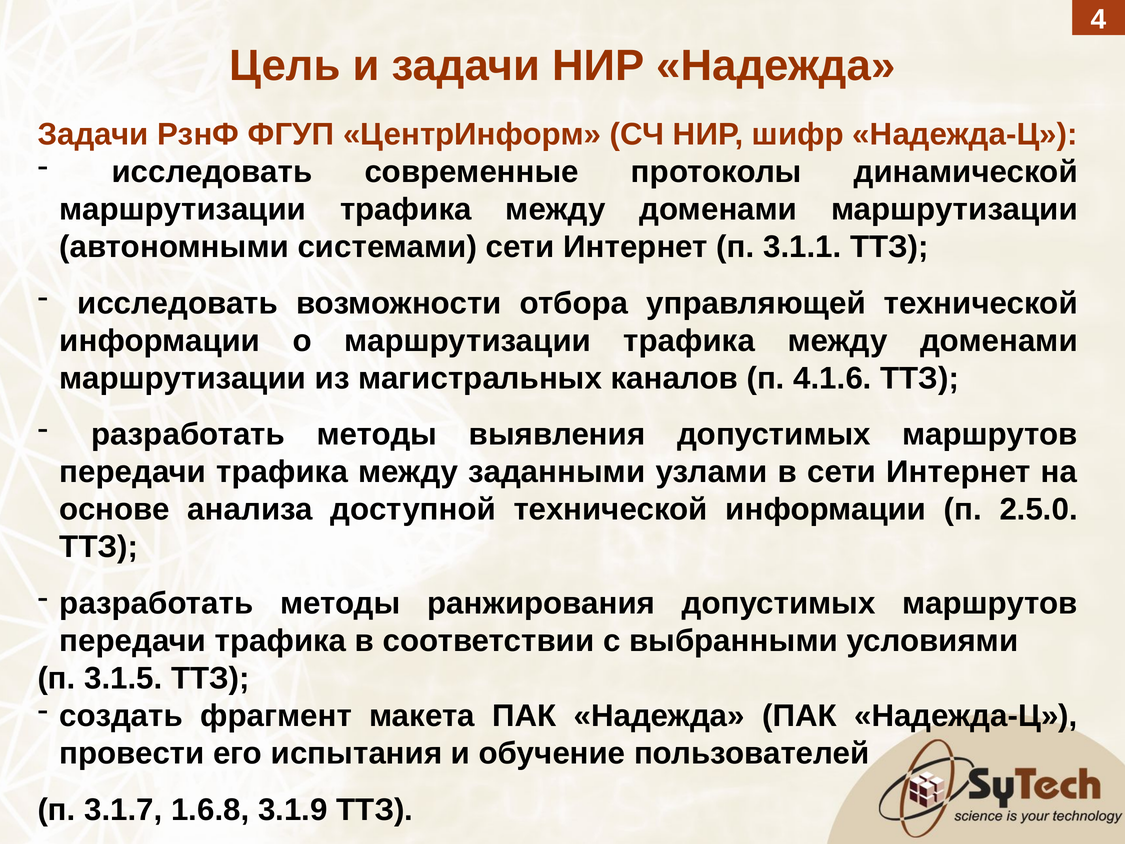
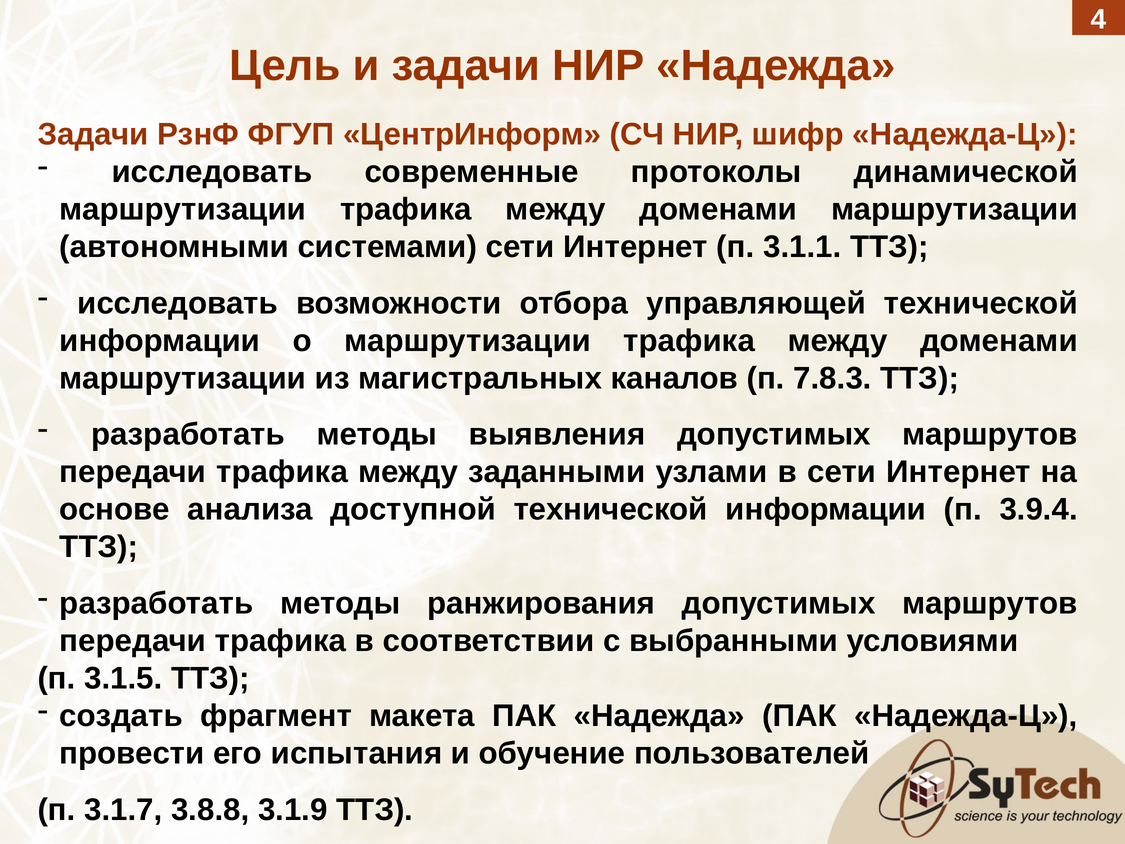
4.1.6: 4.1.6 -> 7.8.3 (832, 378)
2.5.0: 2.5.0 -> 3.9.4 (1039, 509)
1.6.8: 1.6.8 -> 3.8.8 (210, 810)
